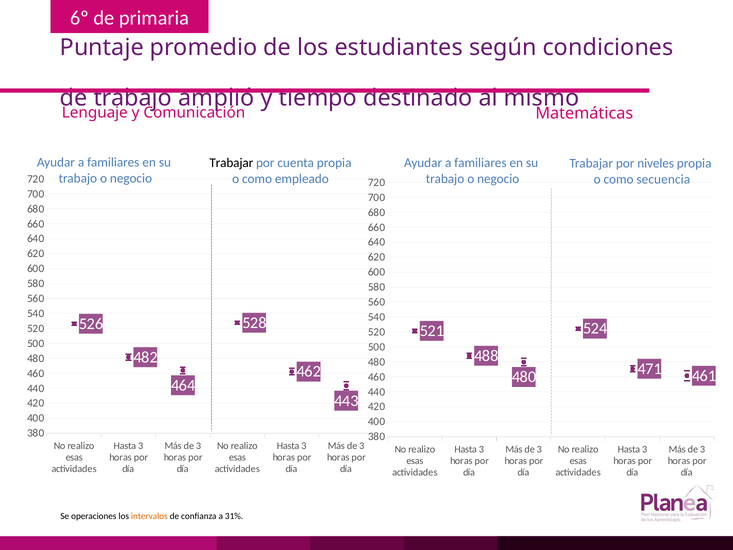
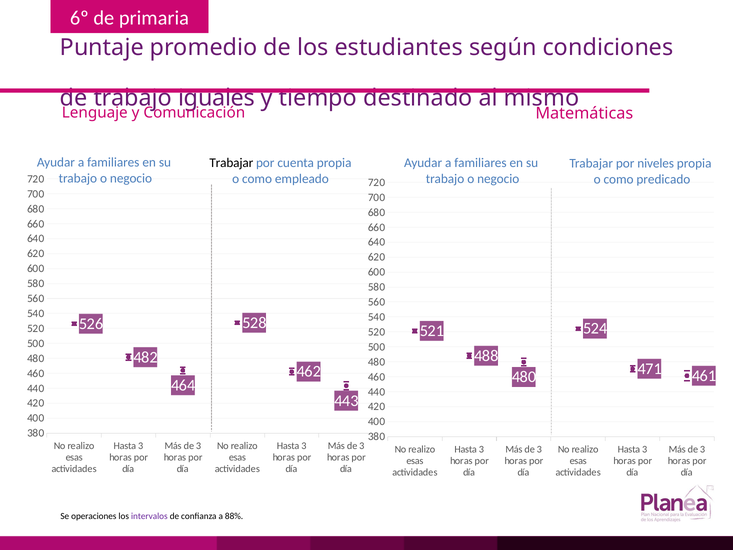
amplió: amplió -> iguales (217, 98)
secuencia: secuencia -> predicado (663, 179)
intervalos colour: orange -> purple (149, 516)
31%: 31% -> 88% (234, 516)
